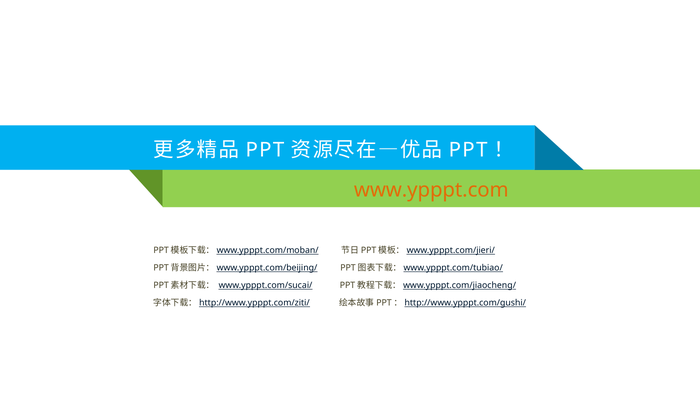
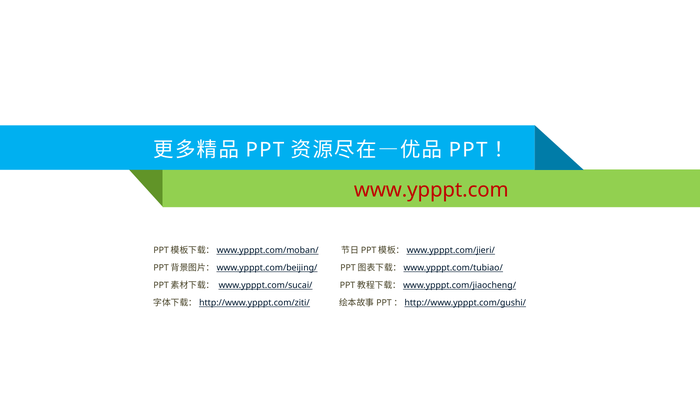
www.ypppt.com colour: orange -> red (431, 190)
